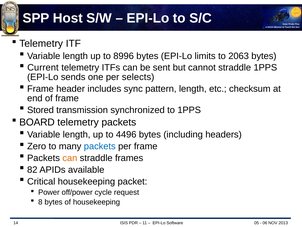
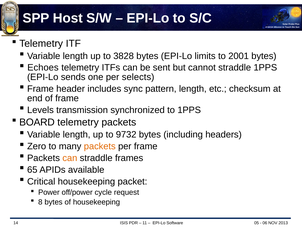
8996: 8996 -> 3828 (124, 56)
2063: 2063 -> 2001 (239, 56)
Current: Current -> Echoes (43, 68)
Stored: Stored -> Levels (40, 110)
4496: 4496 -> 9732 (126, 134)
packets colour: blue -> orange (100, 146)
82: 82 -> 65 (32, 169)
